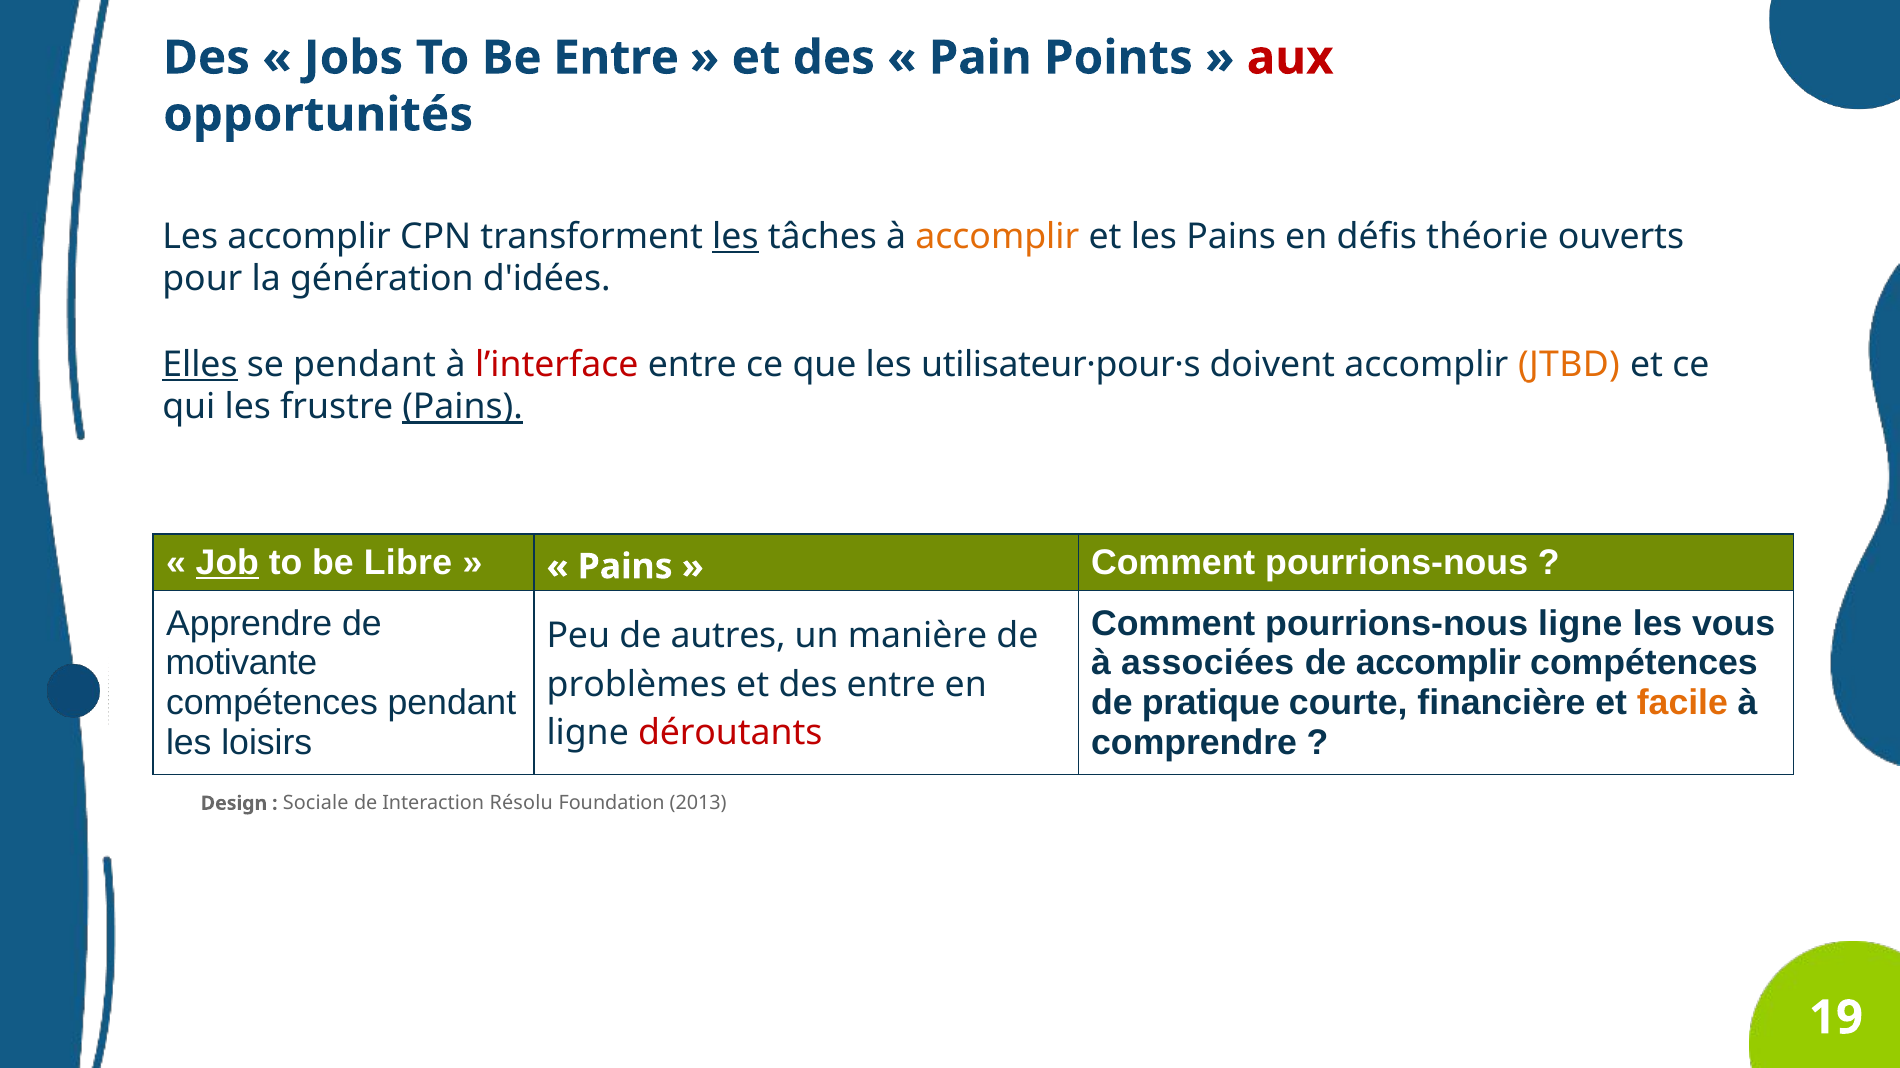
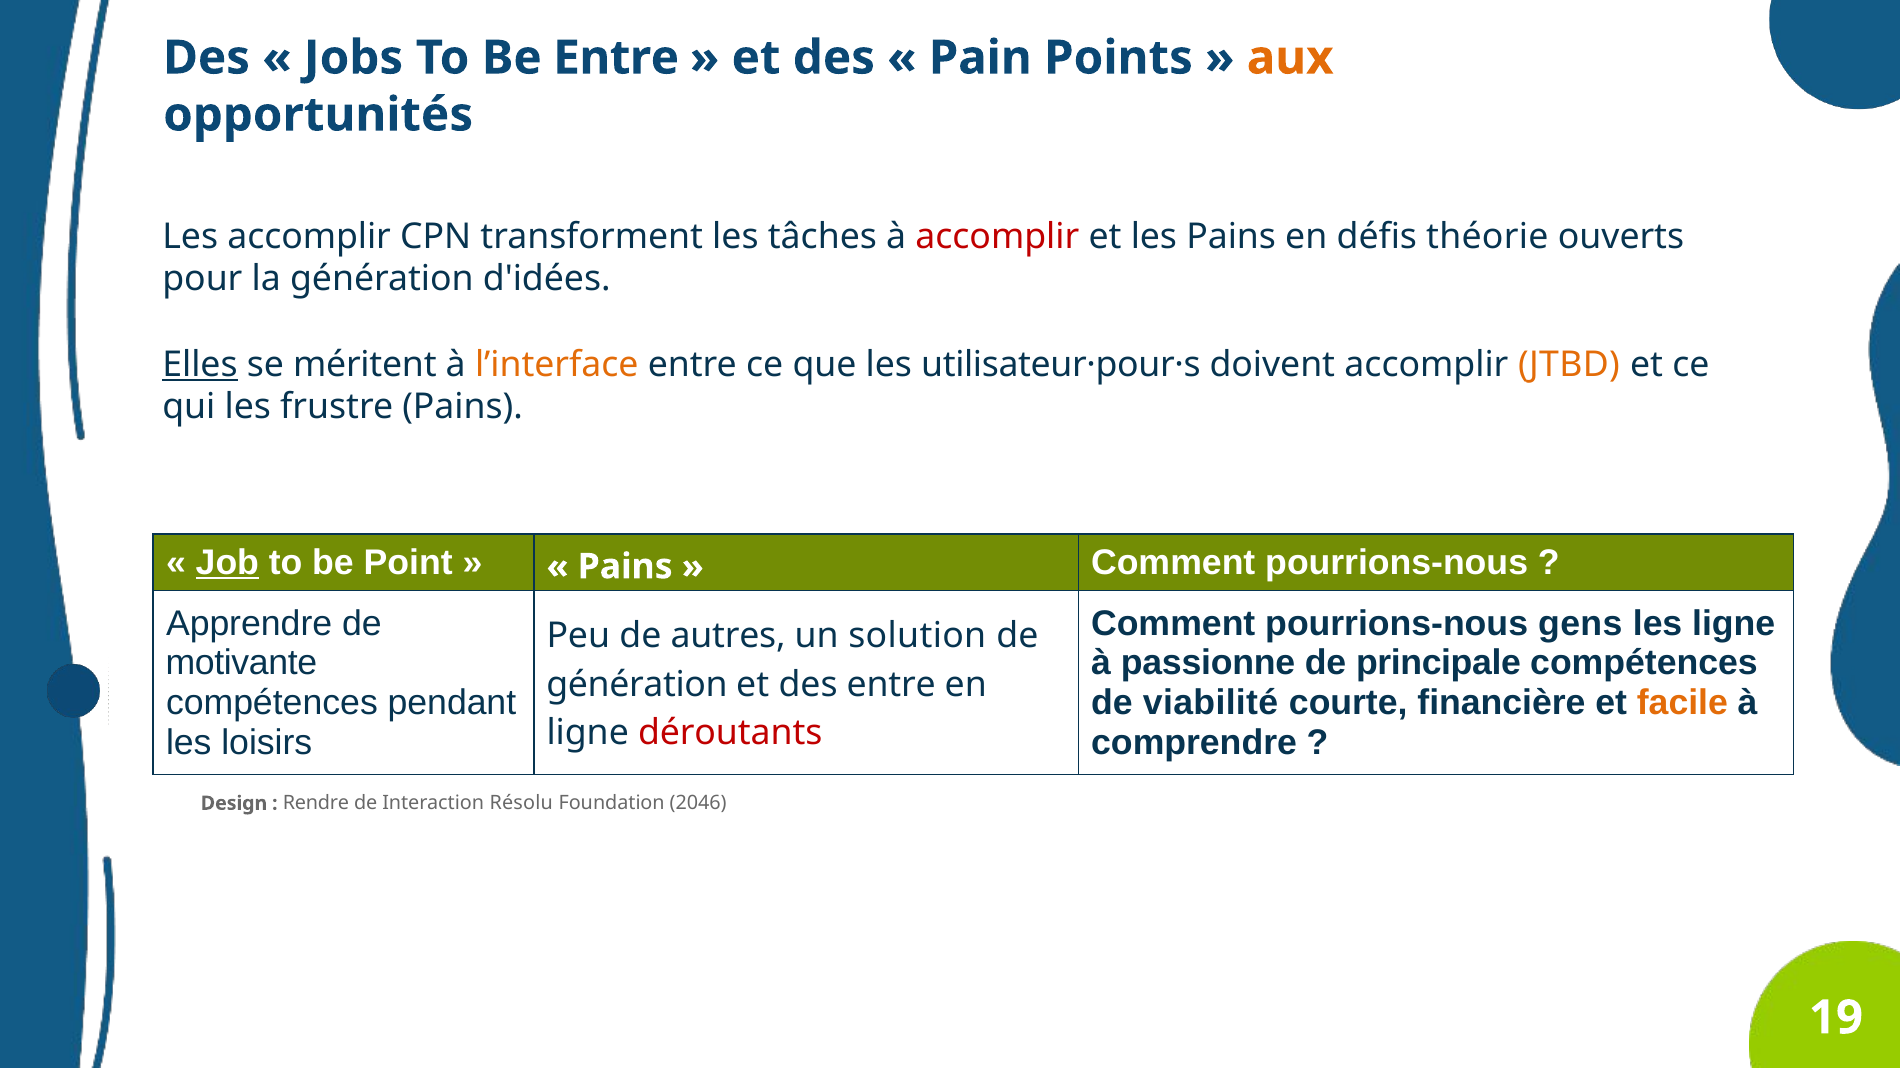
aux colour: red -> orange (1290, 58)
les underline: present -> none (735, 236)
accomplir colour: orange -> red (997, 236)
se pendant: pendant -> méritent (365, 365)
l’interface colour: red -> orange (557, 365)
Pains underline: present -> none (463, 407)
Libre: Libre -> Point (408, 563)
pourrions-nous ligne: ligne -> gens (1580, 624)
les vous: vous -> ligne (1734, 624)
manière: manière -> solution (917, 636)
associées: associées -> passionne (1208, 664)
de accomplir: accomplir -> principale (1438, 664)
problèmes: problèmes -> génération (637, 685)
pratique: pratique -> viabilité (1211, 703)
Sociale: Sociale -> Rendre (316, 804)
2013: 2013 -> 2046 (698, 804)
